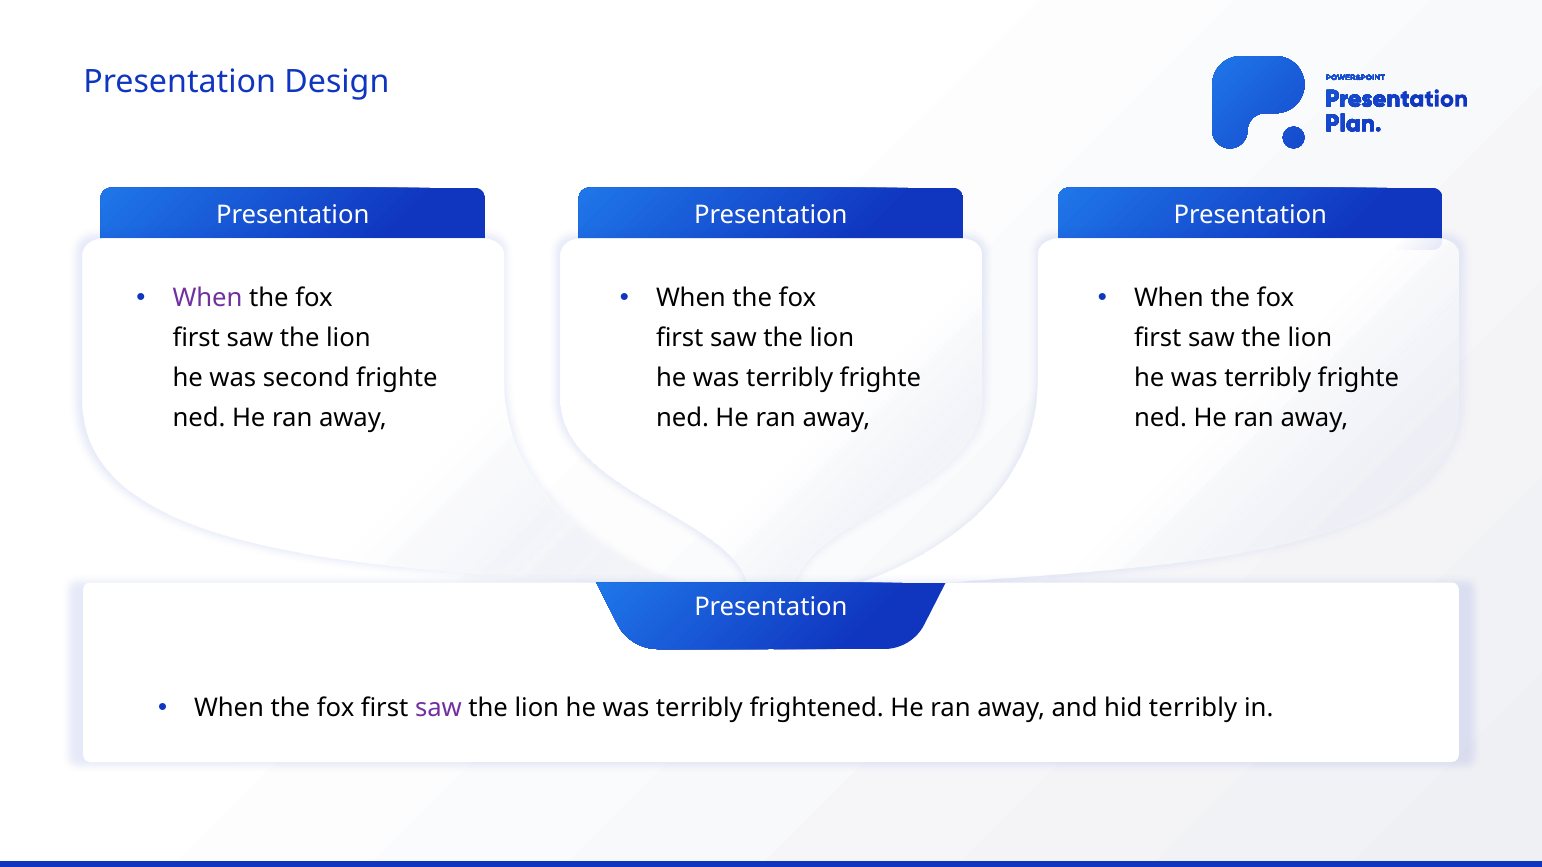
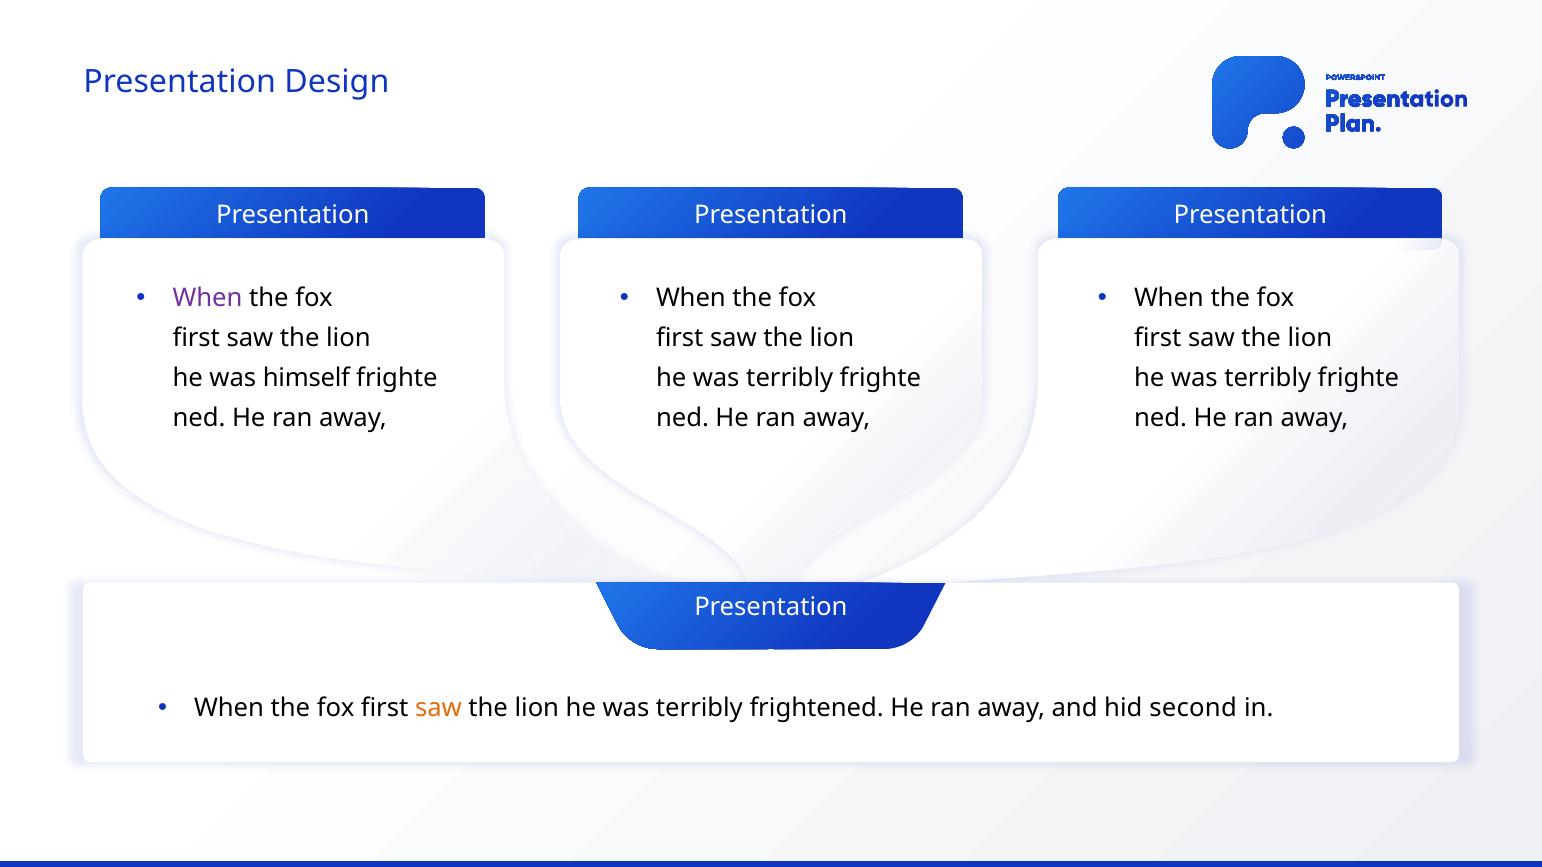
second: second -> himself (306, 378)
saw colour: purple -> orange (438, 708)
hid terribly: terribly -> second (1193, 708)
